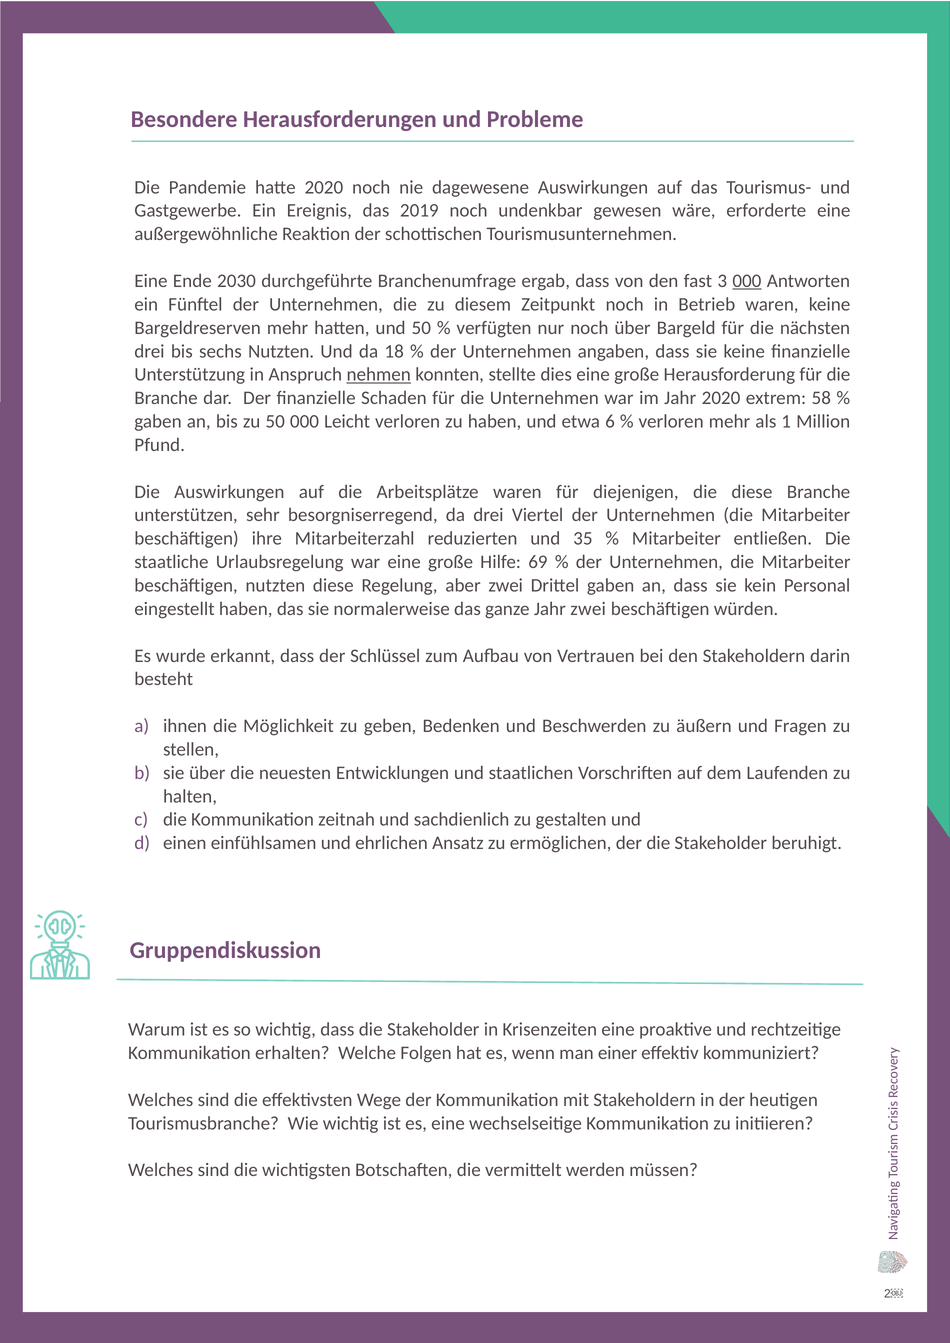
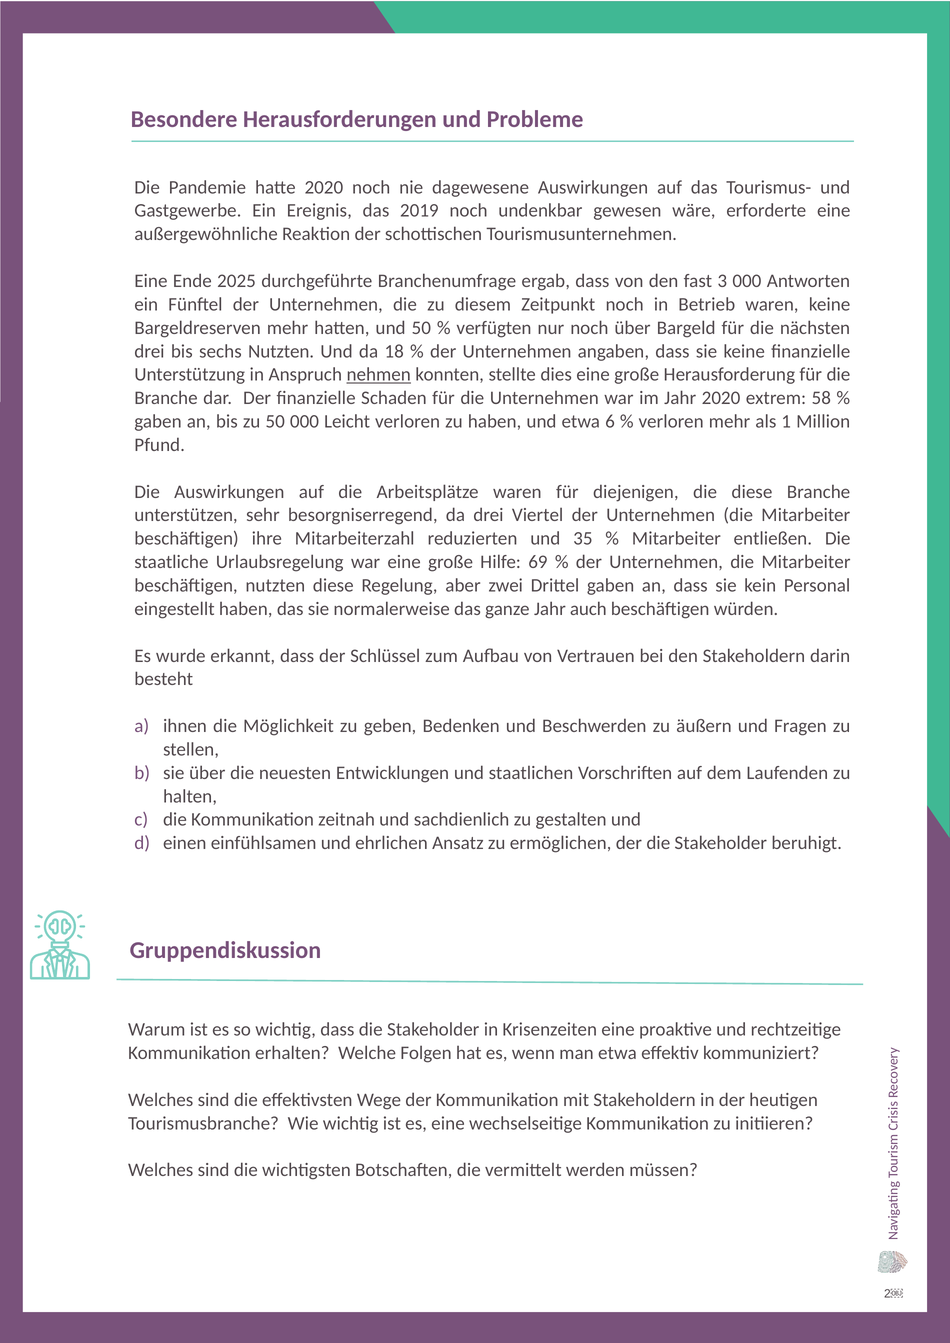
2030: 2030 -> 2025 (236, 281)
000 underline: present -> none (747, 281)
Jahr zwei: zwei -> auch (588, 609)
man einer: einer -> etwa (617, 1054)
